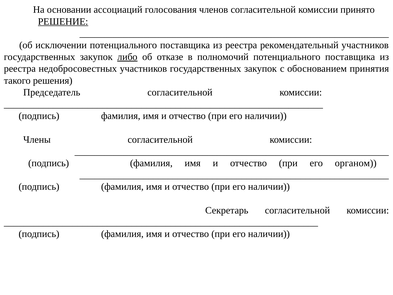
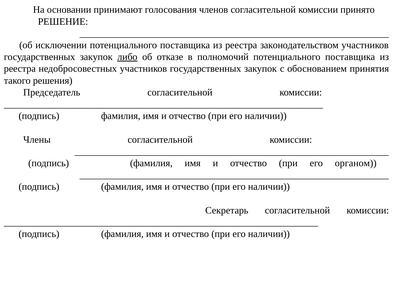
ассоциаций: ассоциаций -> принимают (118, 10)
РЕШЕНИЕ underline: present -> none (63, 21)
рекомендательный: рекомендательный -> законодательством (299, 45)
